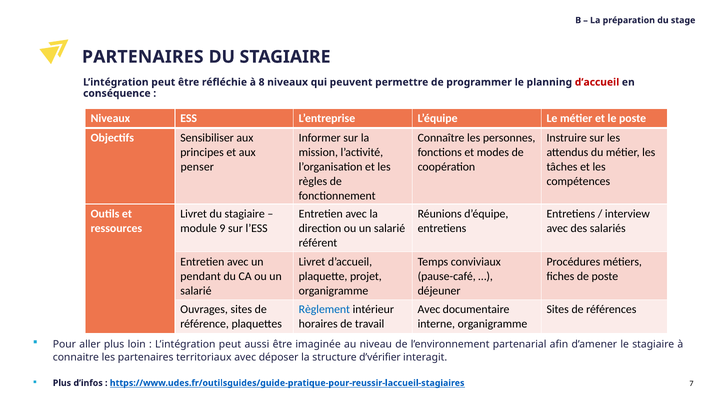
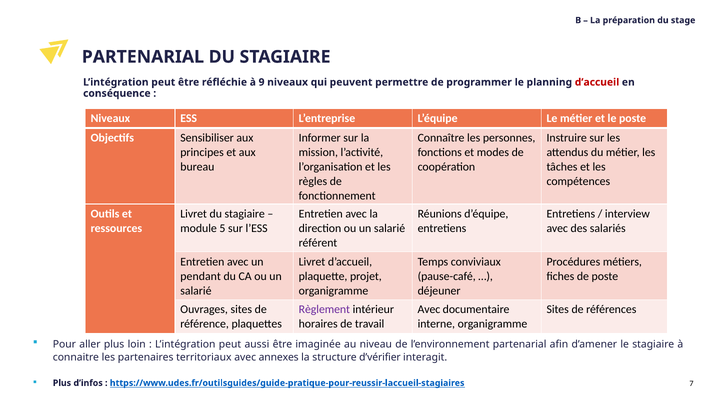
PARTENAIRES: PARTENAIRES -> PARTENARIAL (143, 57)
8: 8 -> 9 (262, 82)
penser: penser -> bureau (197, 167)
9: 9 -> 5 (222, 229)
Règlement colour: blue -> purple (324, 310)
déposer: déposer -> annexes (279, 358)
